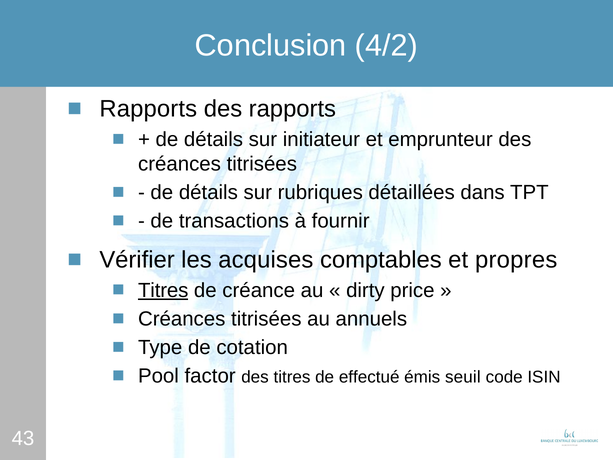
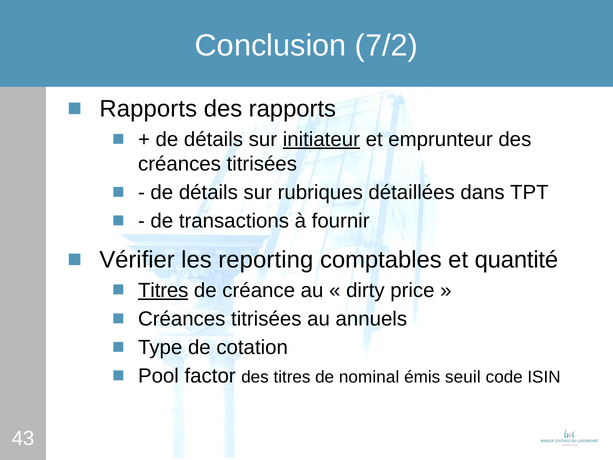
4/2: 4/2 -> 7/2 (386, 46)
initiateur underline: none -> present (321, 139)
acquises: acquises -> reporting (266, 260)
propres: propres -> quantité (516, 260)
effectué: effectué -> nominal (369, 377)
